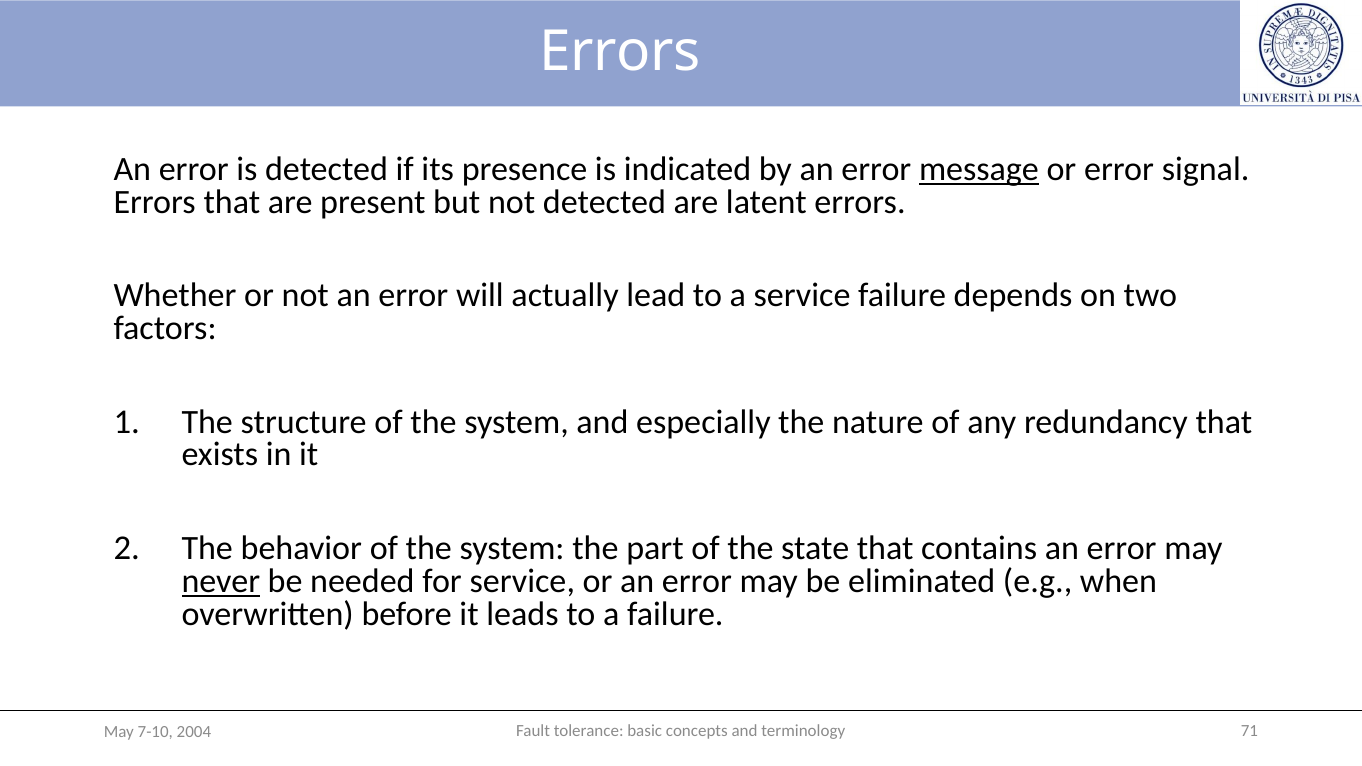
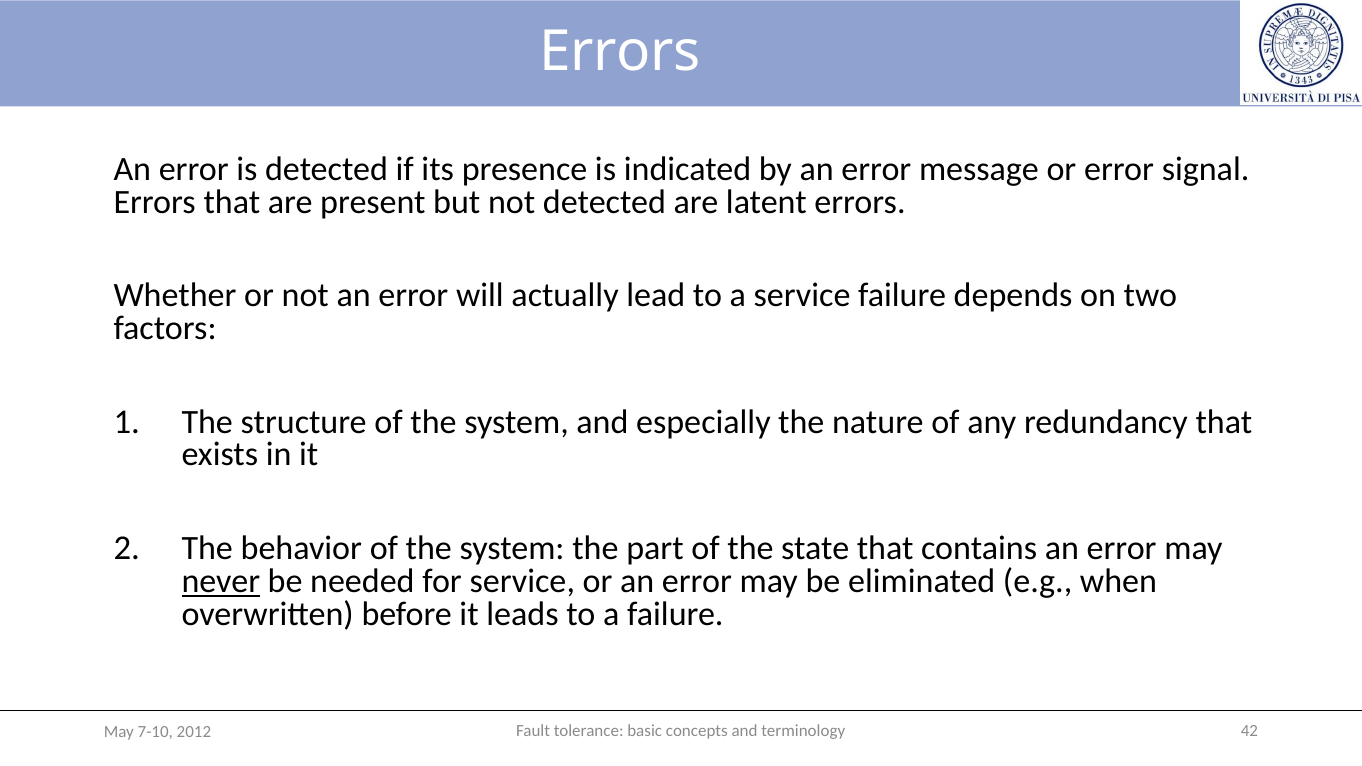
message underline: present -> none (979, 169)
71: 71 -> 42 (1249, 731)
2004: 2004 -> 2012 (194, 732)
